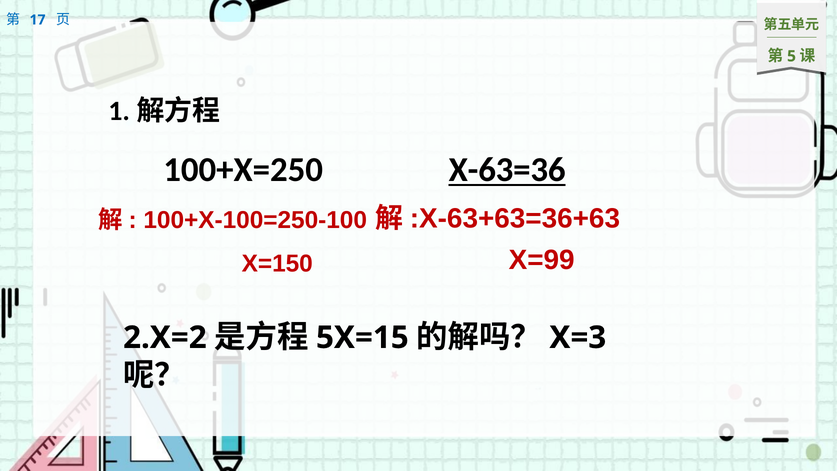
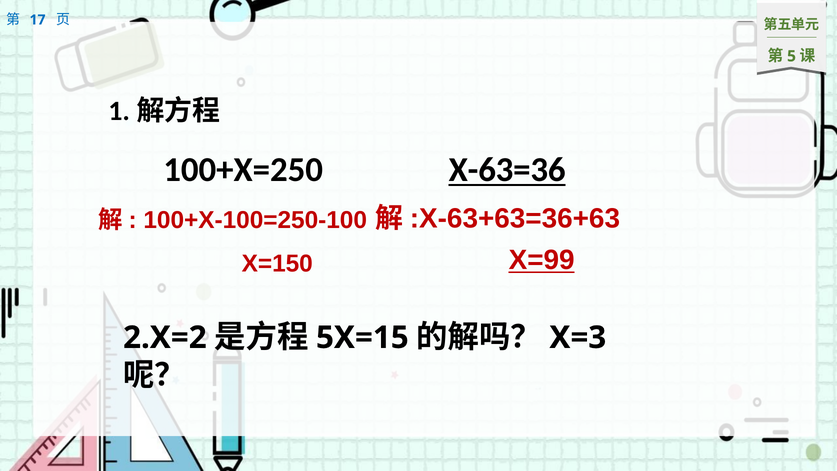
X=99 underline: none -> present (542, 260)
